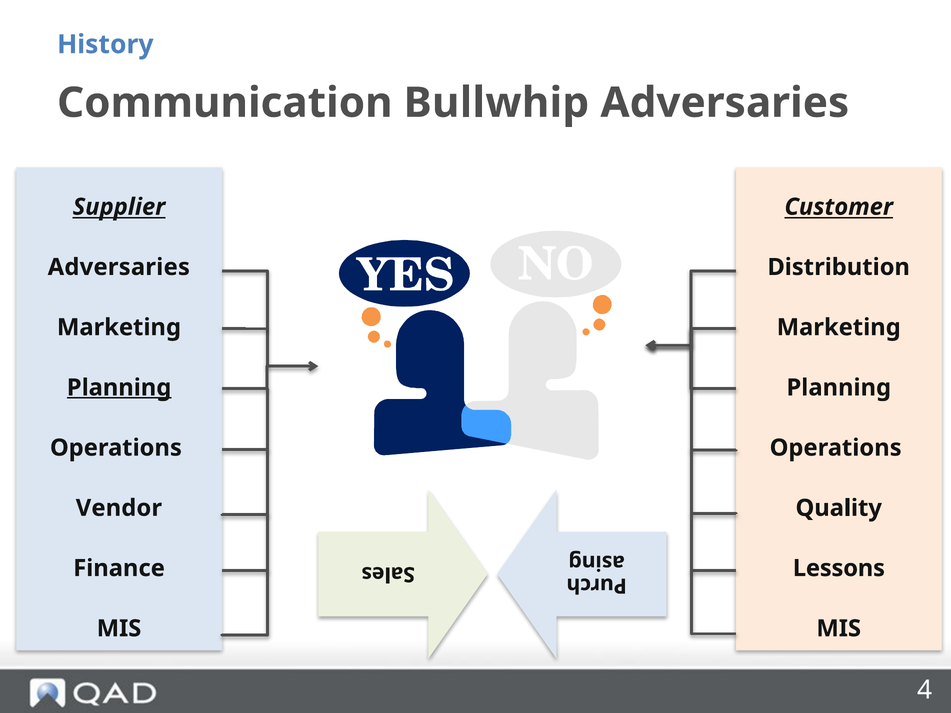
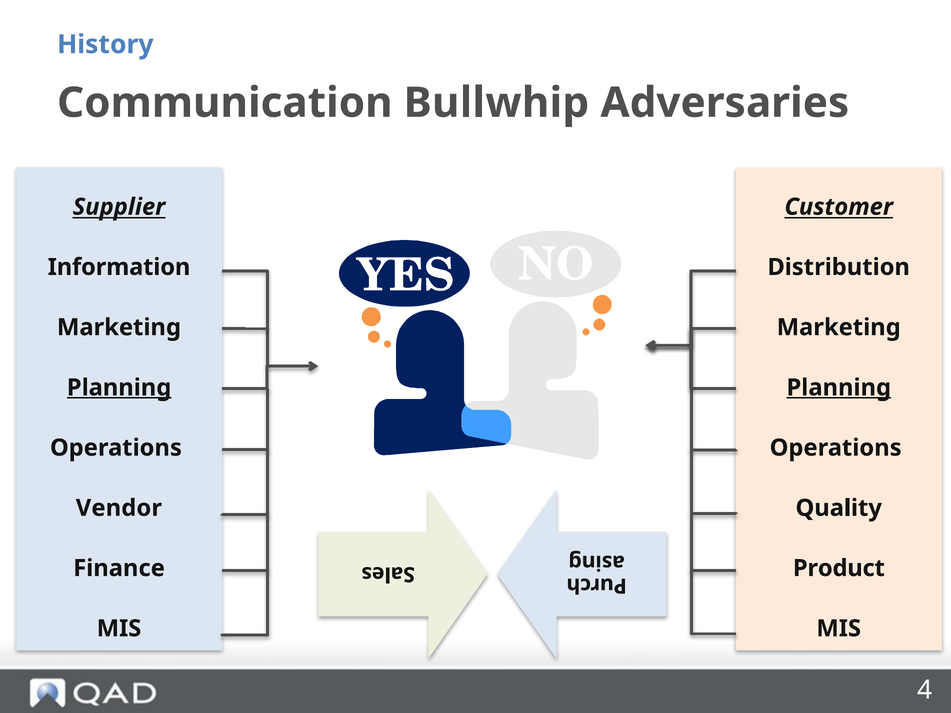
Adversaries: Adversaries -> Information (119, 267)
Planning underline: none -> present (839, 388)
Lessons: Lessons -> Product (839, 568)
